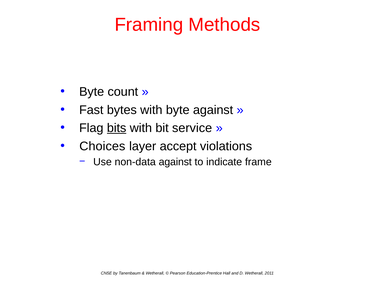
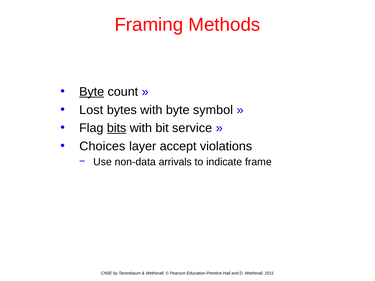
Byte underline: none -> present (92, 92)
Fast: Fast -> Lost (91, 110)
byte against: against -> symbol (213, 110)
non-data against: against -> arrivals (175, 162)
